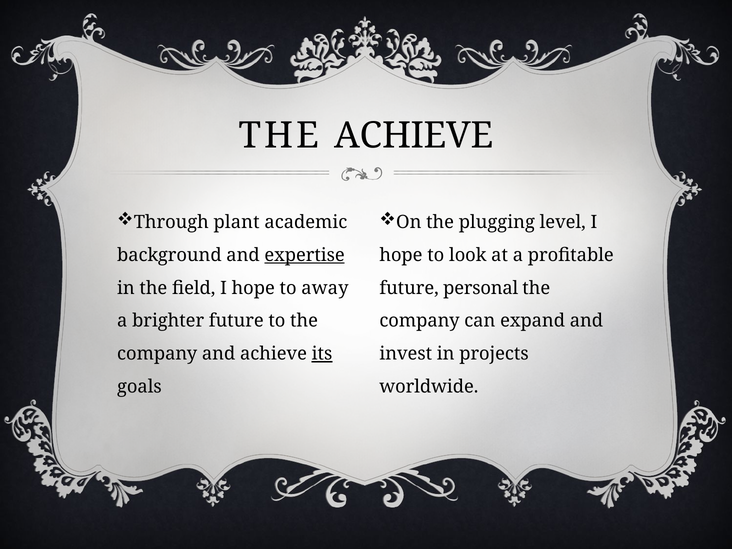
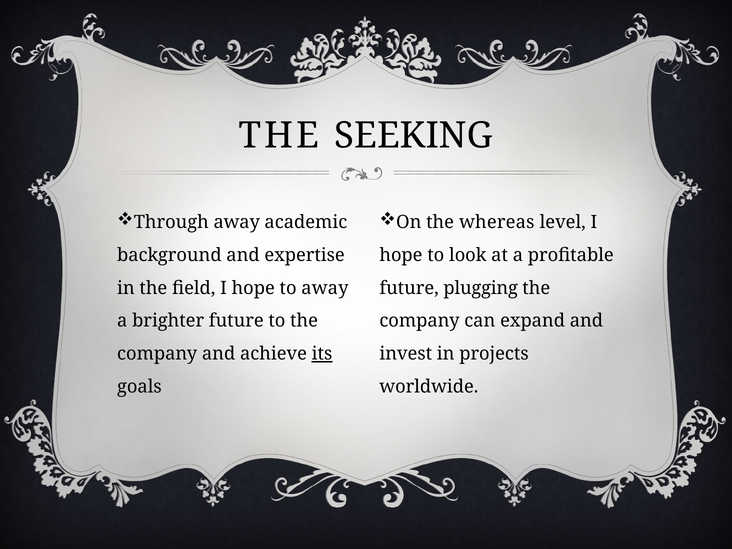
THE ACHIEVE: ACHIEVE -> SEEKING (414, 136)
Through plant: plant -> away (237, 222)
plugging: plugging -> whereas (497, 222)
expertise underline: present -> none (305, 255)
personal: personal -> plugging (481, 288)
